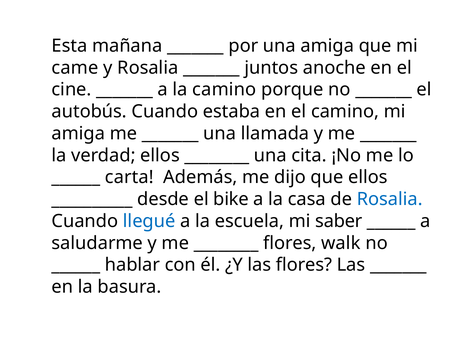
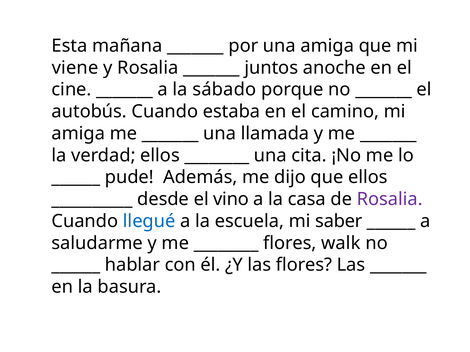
came: came -> viene (75, 68)
la camino: camino -> sábado (224, 90)
carta: carta -> pude (129, 178)
bike: bike -> vino (231, 199)
Rosalia colour: blue -> purple (390, 199)
